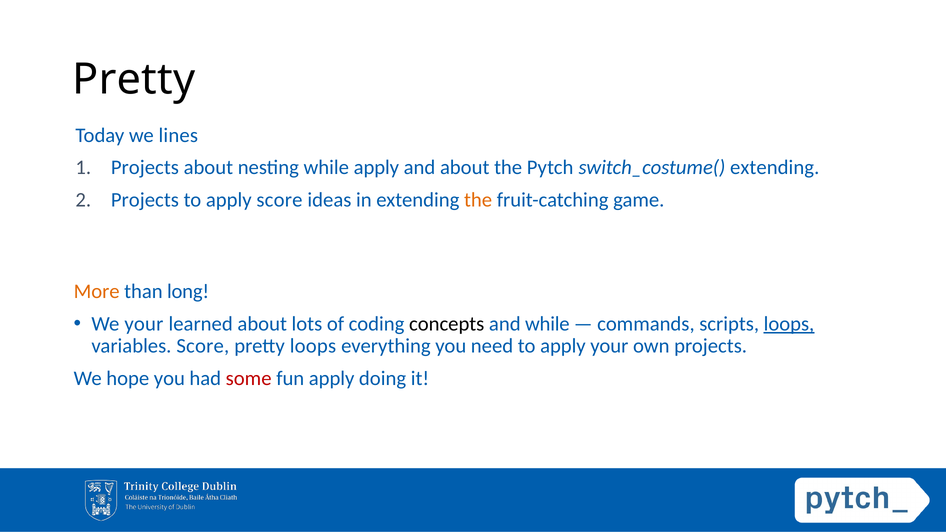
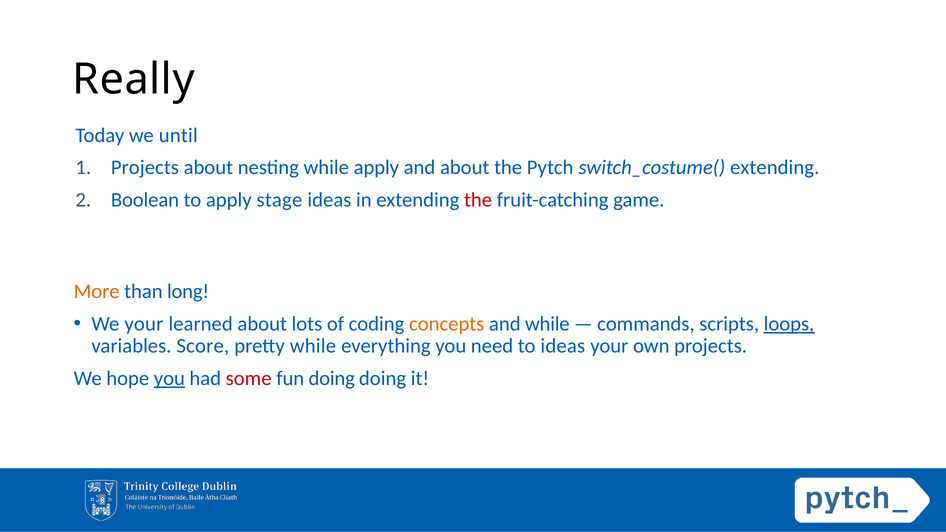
Pretty: Pretty -> Really (134, 79)
lines: lines -> until (178, 135)
Projects: Projects -> Boolean (145, 200)
apply score: score -> stage (279, 200)
the colour: orange -> red (478, 200)
concepts colour: black -> orange (447, 324)
pretty loops: loops -> while (313, 346)
need to apply: apply -> ideas (563, 346)
you underline: none -> present (169, 378)
fun apply: apply -> doing (332, 378)
